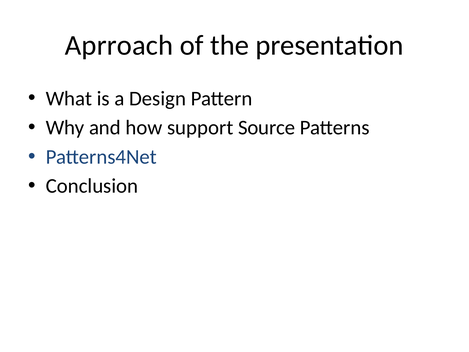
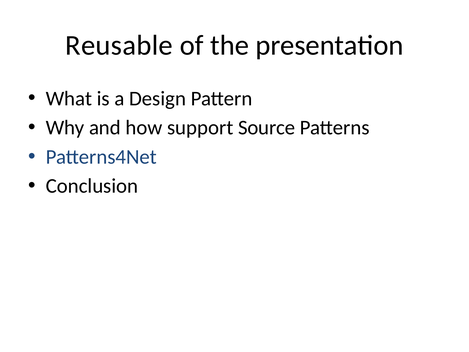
Aprroach: Aprroach -> Reusable (119, 45)
